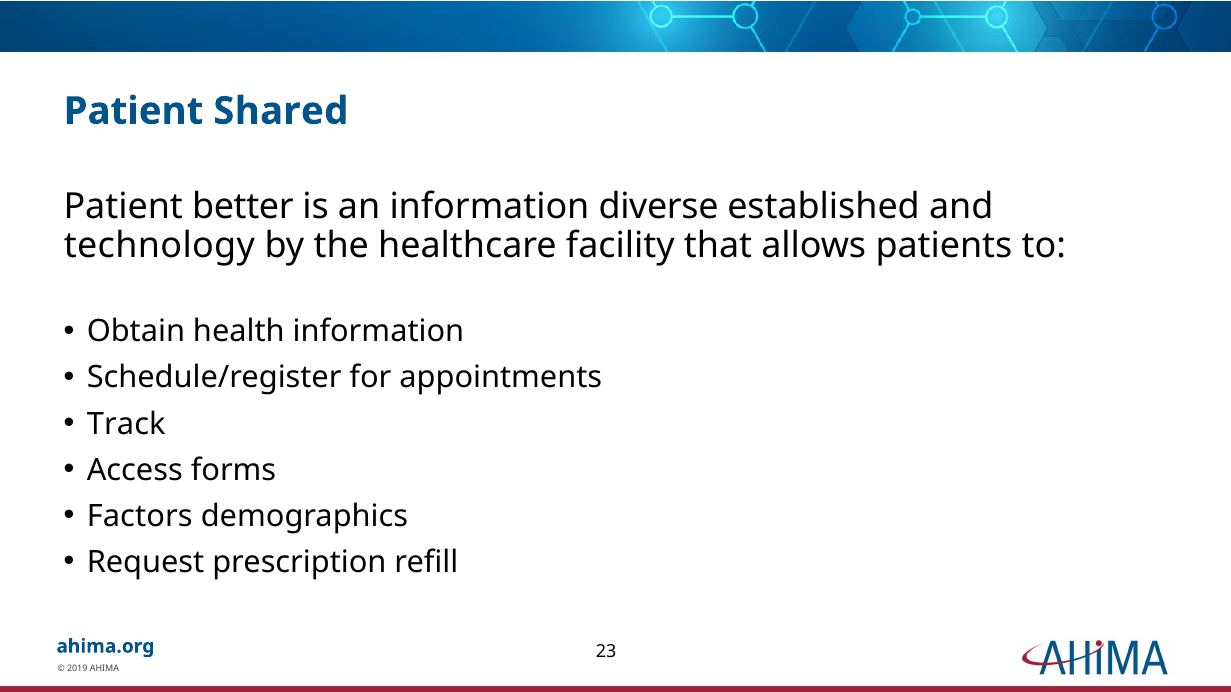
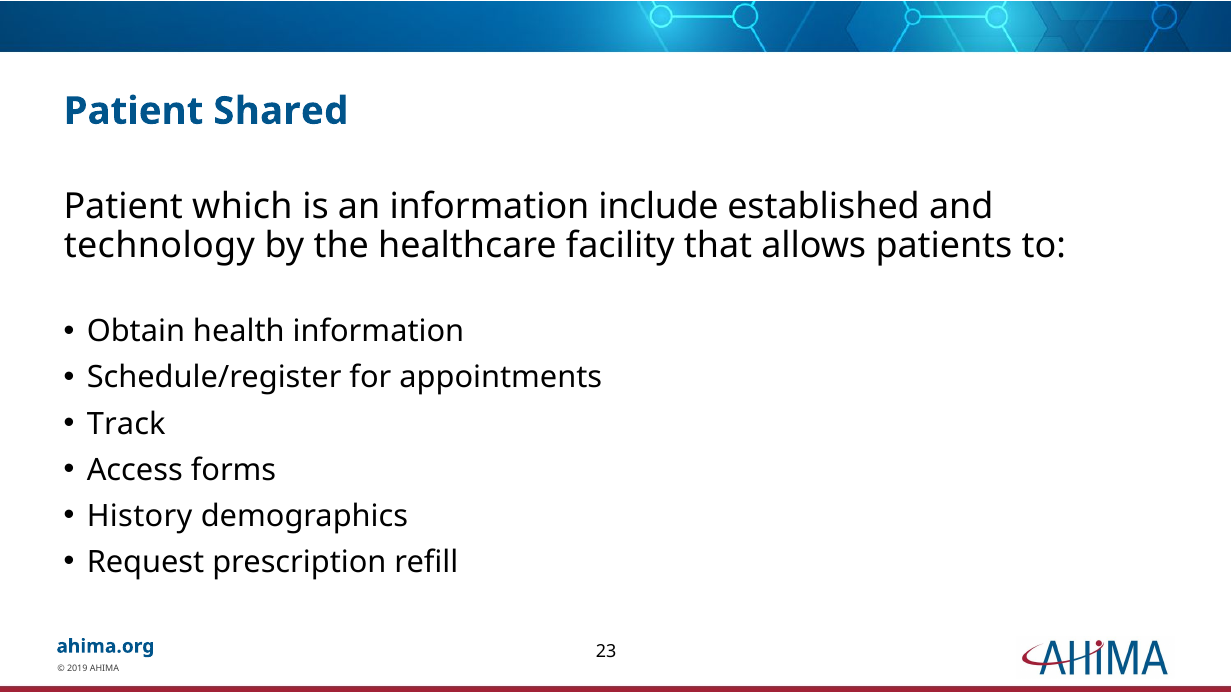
better: better -> which (242, 207)
diverse: diverse -> include (659, 207)
Factors: Factors -> History (140, 516)
